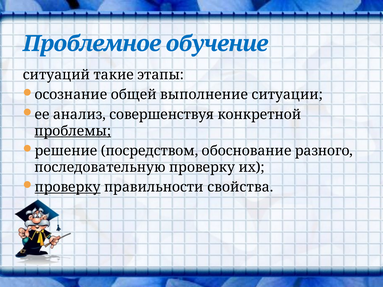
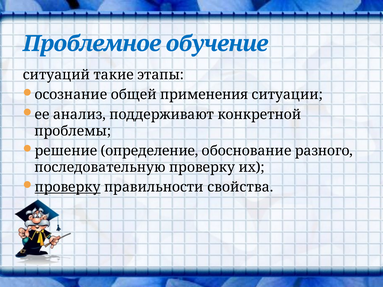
выполнение: выполнение -> применения (204, 95)
совершенствуя: совершенствуя -> поддерживают (162, 115)
проблемы underline: present -> none (73, 131)
посредством: посредством -> определение (150, 151)
